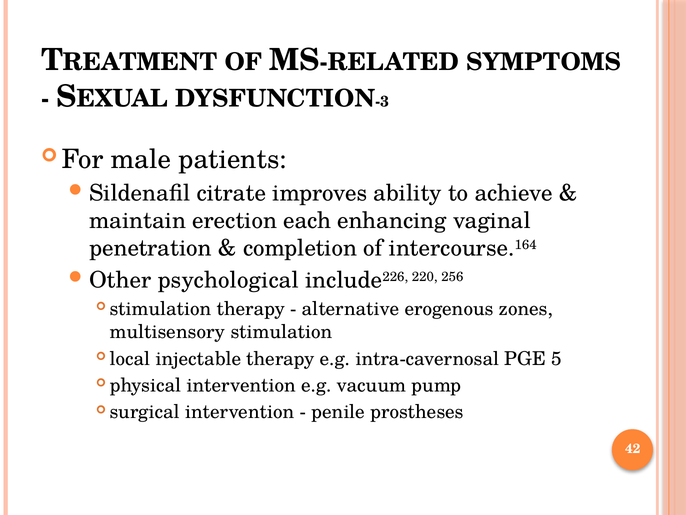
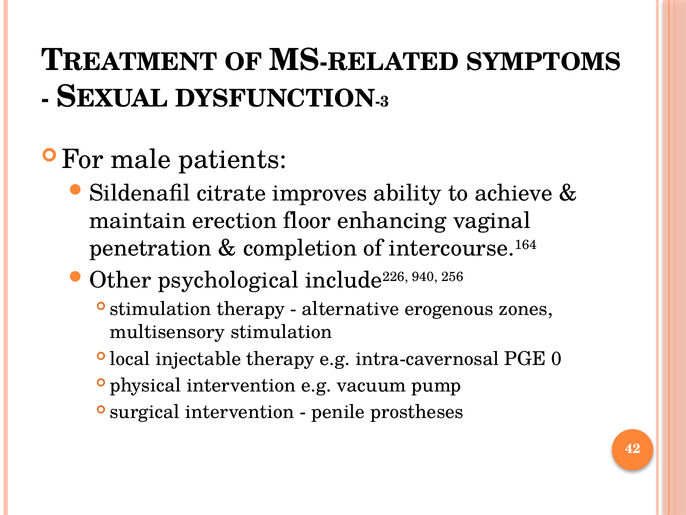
each: each -> floor (307, 221)
220: 220 -> 940 (425, 276)
5: 5 -> 0 (556, 358)
